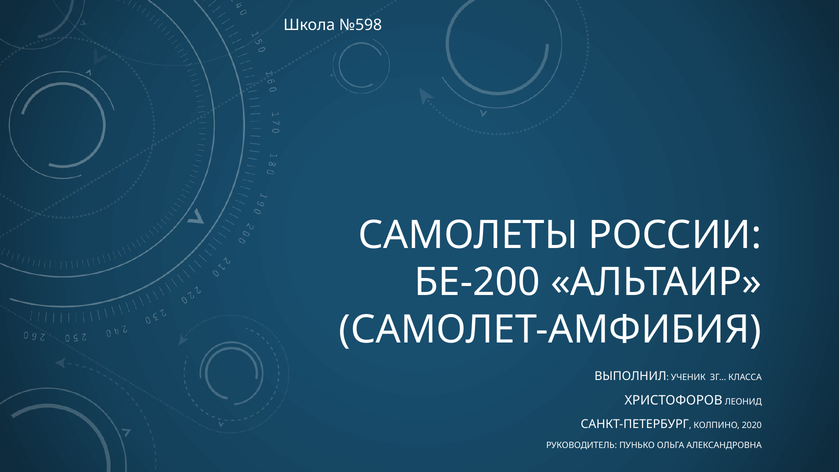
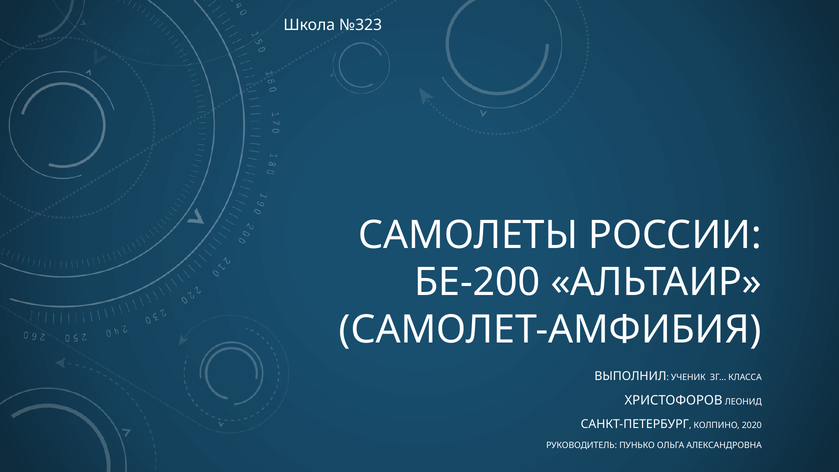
№598: №598 -> №323 (361, 25)
